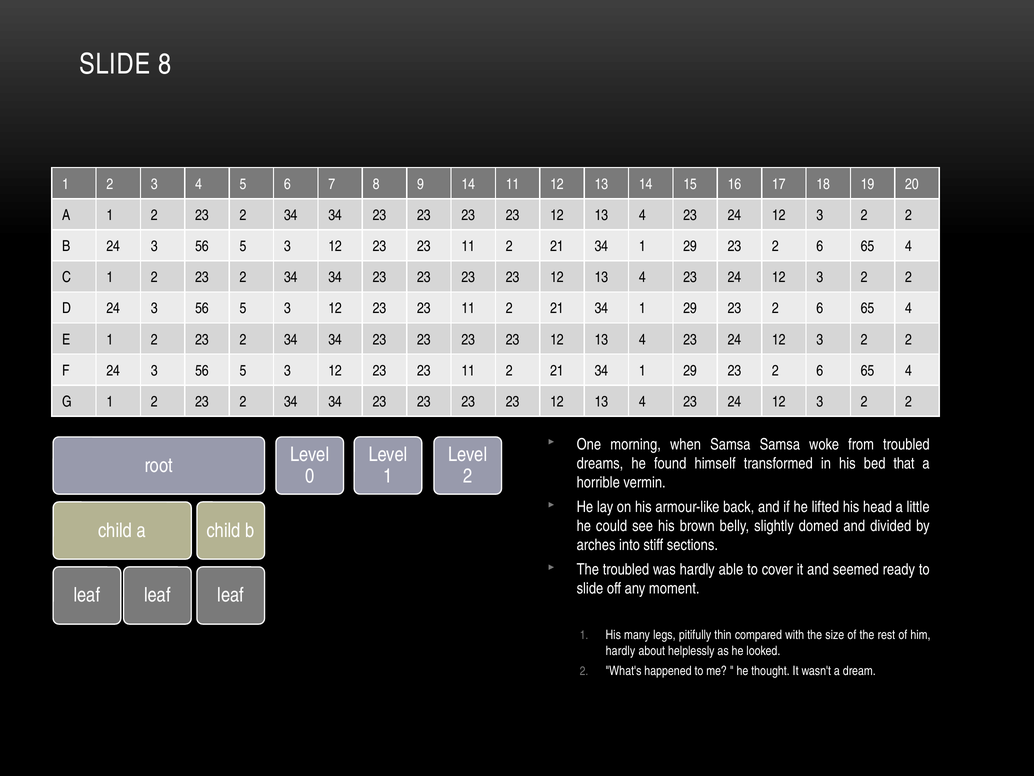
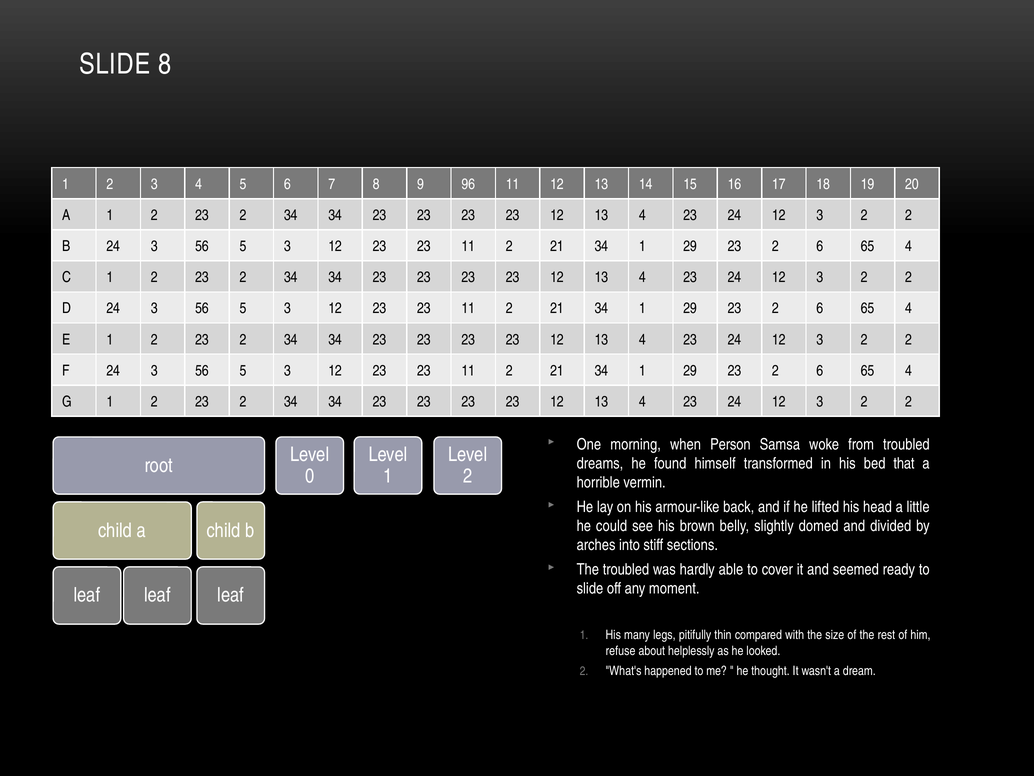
9 14: 14 -> 96 (468, 184)
when Samsa: Samsa -> Person (730, 444)
hardly: hardly -> refuse (621, 650)
